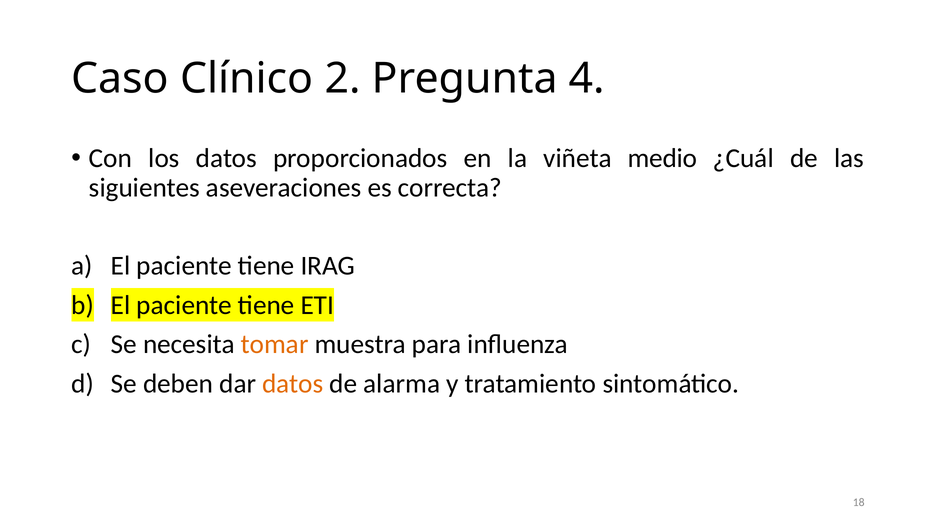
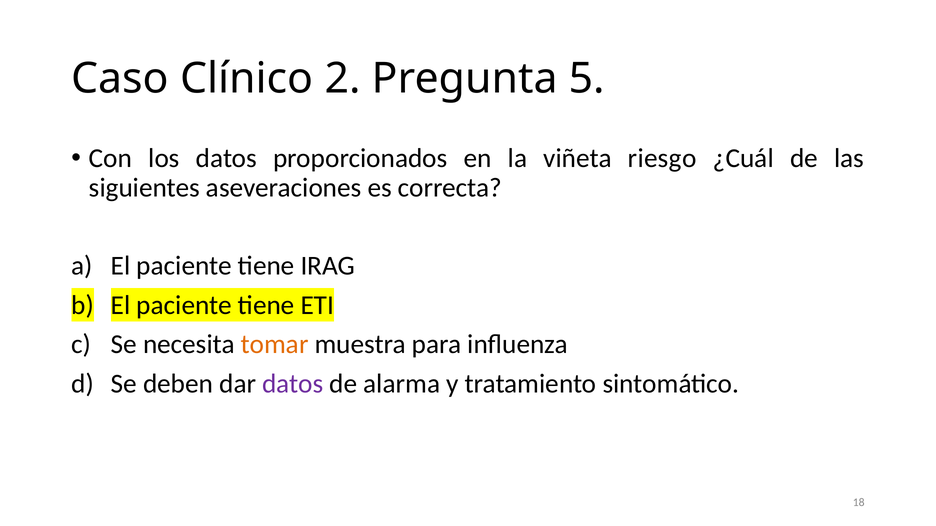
4: 4 -> 5 (587, 79)
medio: medio -> riesgo (662, 158)
datos colour: orange -> purple (293, 384)
